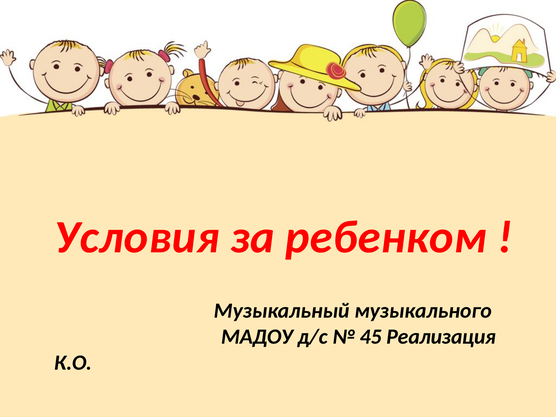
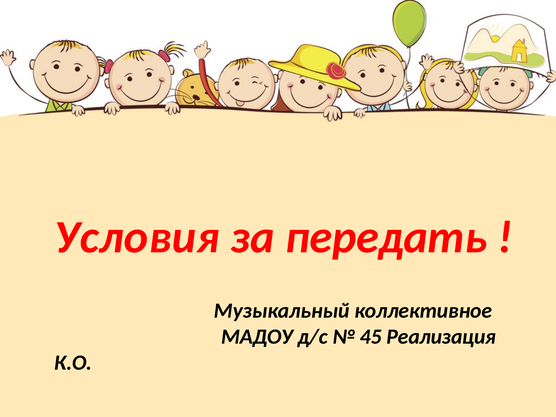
ребенком: ребенком -> передать (386, 237)
музыкального: музыкального -> коллективное (423, 311)
